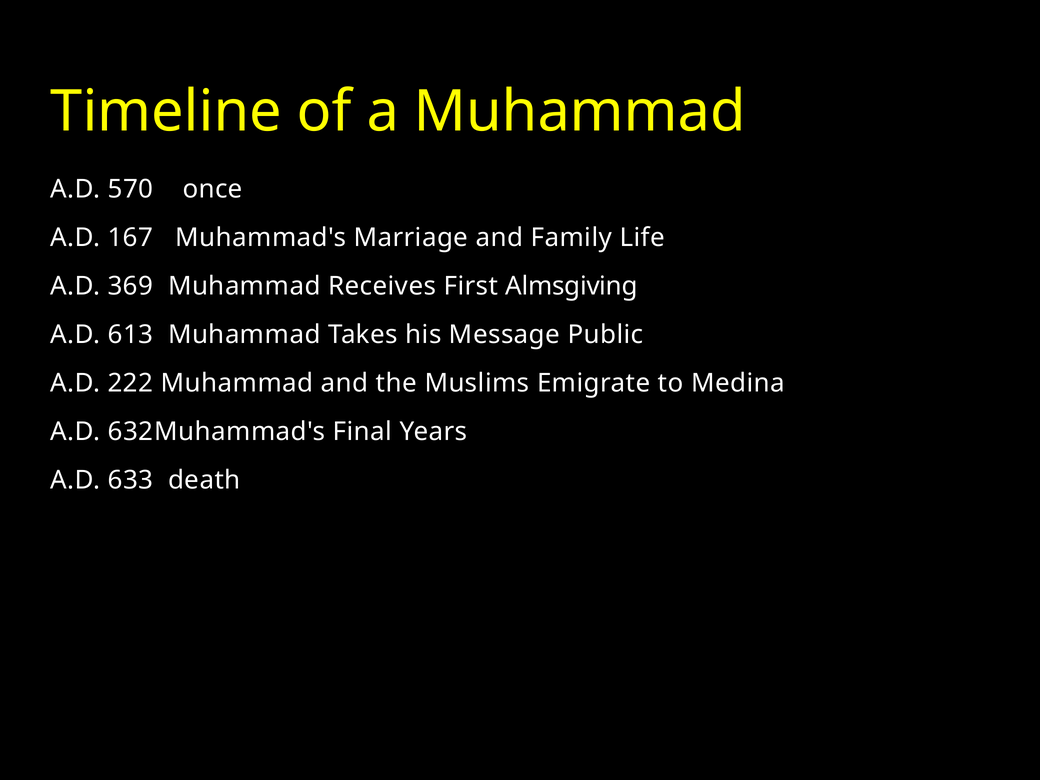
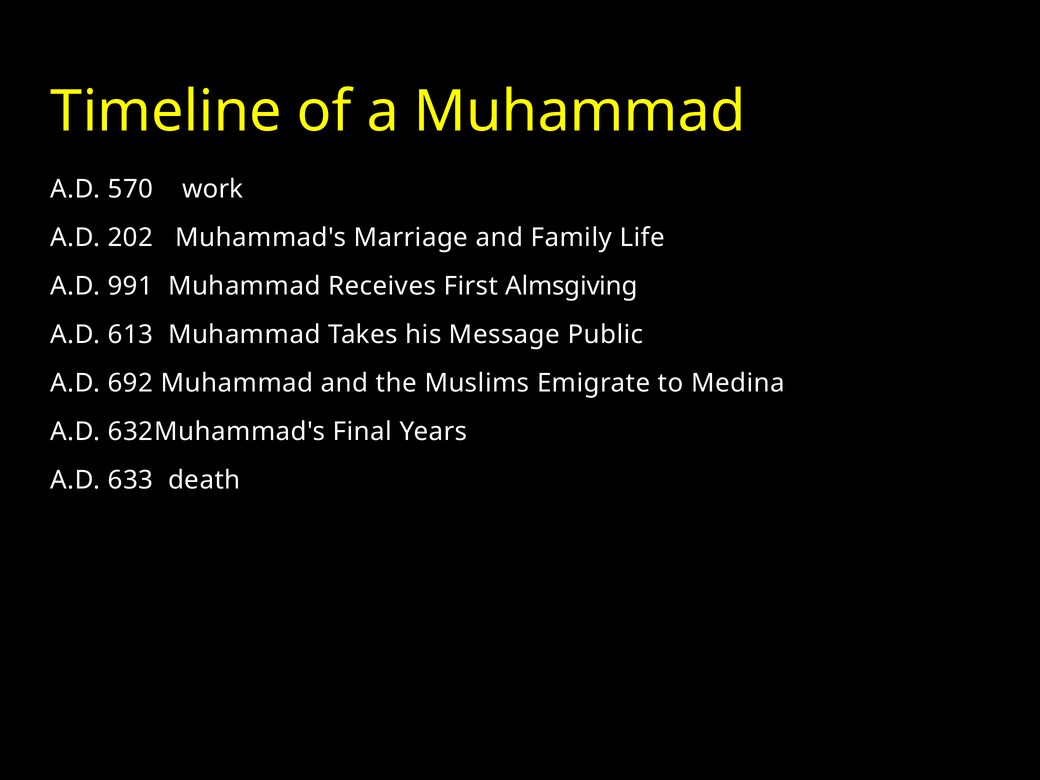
once: once -> work (213, 189)
167: 167 -> 202 (130, 238)
369: 369 -> 991 (130, 286)
222: 222 -> 692 (130, 383)
